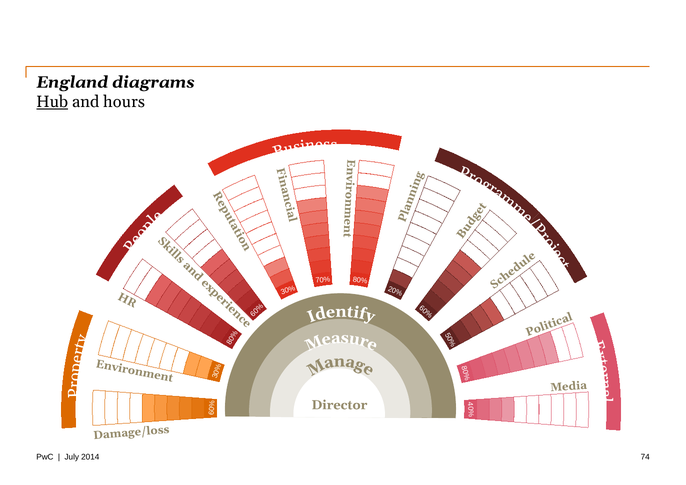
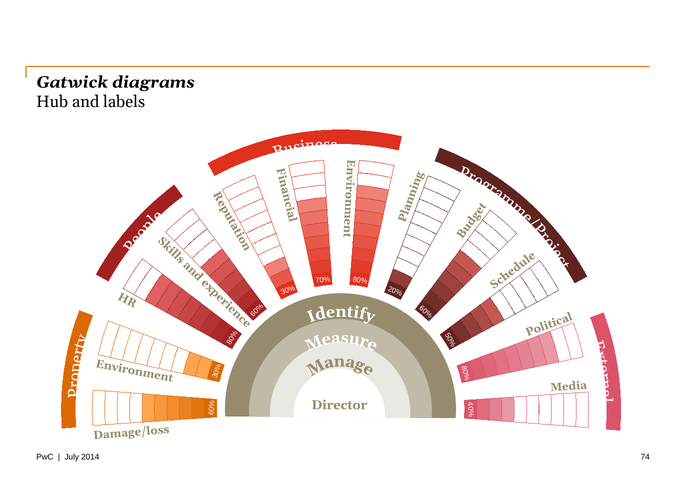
England: England -> Gatwick (72, 82)
Hub underline: present -> none (52, 102)
hours: hours -> labels (124, 102)
